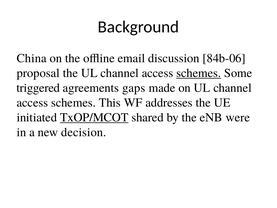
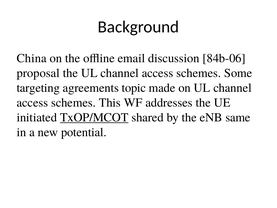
schemes underline: present -> none (199, 73)
triggered: triggered -> targeting (38, 88)
gaps: gaps -> topic (134, 88)
were: were -> same (238, 117)
decision: decision -> potential (84, 132)
